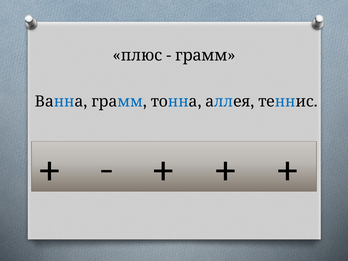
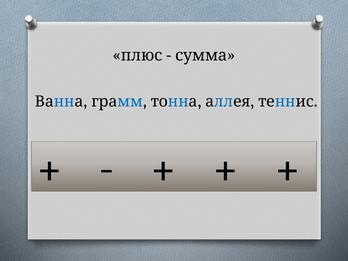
грамм: грамм -> сумма (205, 55)
